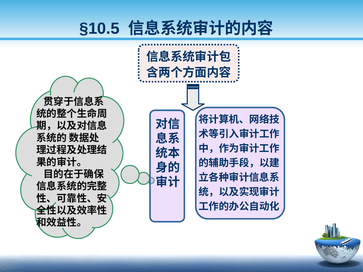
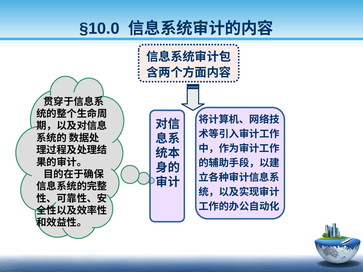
§10.5: §10.5 -> §10.0 (99, 29)
